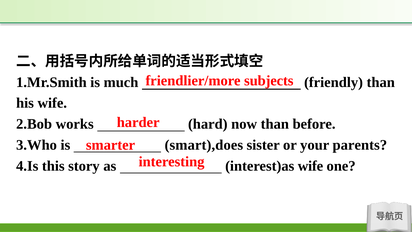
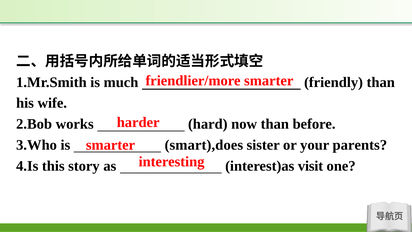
friendlier/more subjects: subjects -> smarter (269, 80)
interest)as wife: wife -> visit (310, 166)
